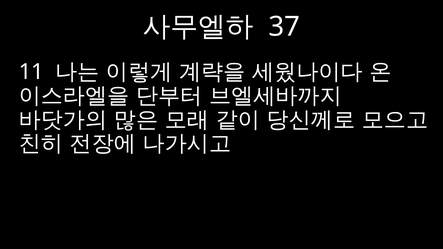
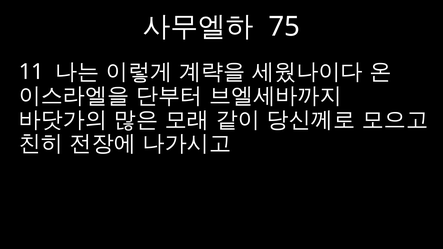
37: 37 -> 75 (284, 27)
